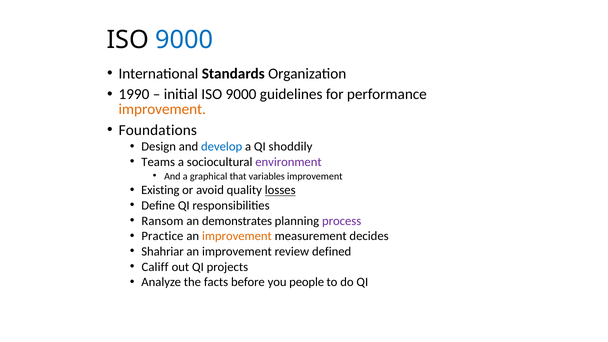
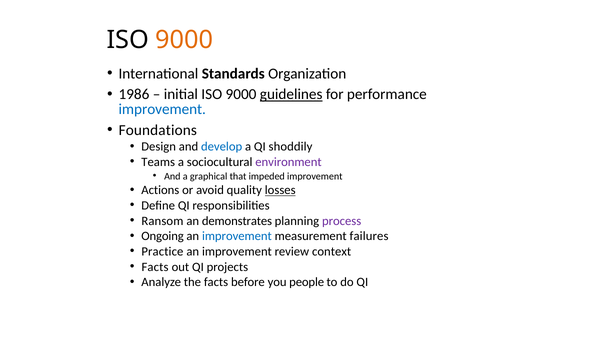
9000 colour: blue -> orange (184, 40)
1990: 1990 -> 1986 (134, 94)
guidelines underline: none -> present (291, 94)
improvement colour: orange -> blue (162, 109)
variables: variables -> impeded (267, 176)
Existing: Existing -> Actions (160, 190)
Practice: Practice -> Ongoing (163, 236)
improvement colour: orange -> blue (237, 236)
decides: decides -> failures (369, 236)
Shahriar: Shahriar -> Practice (162, 252)
defined: defined -> context (332, 252)
Califf: Califf -> Facts (155, 267)
